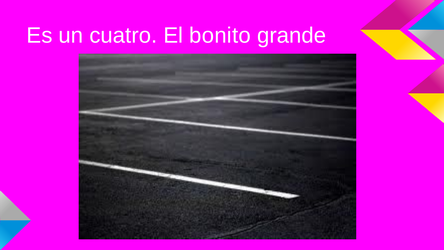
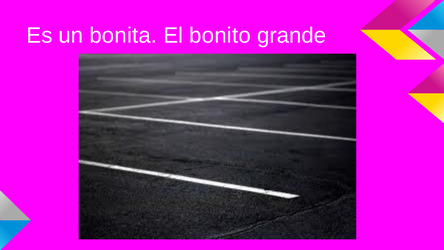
cuatro: cuatro -> bonita (123, 35)
